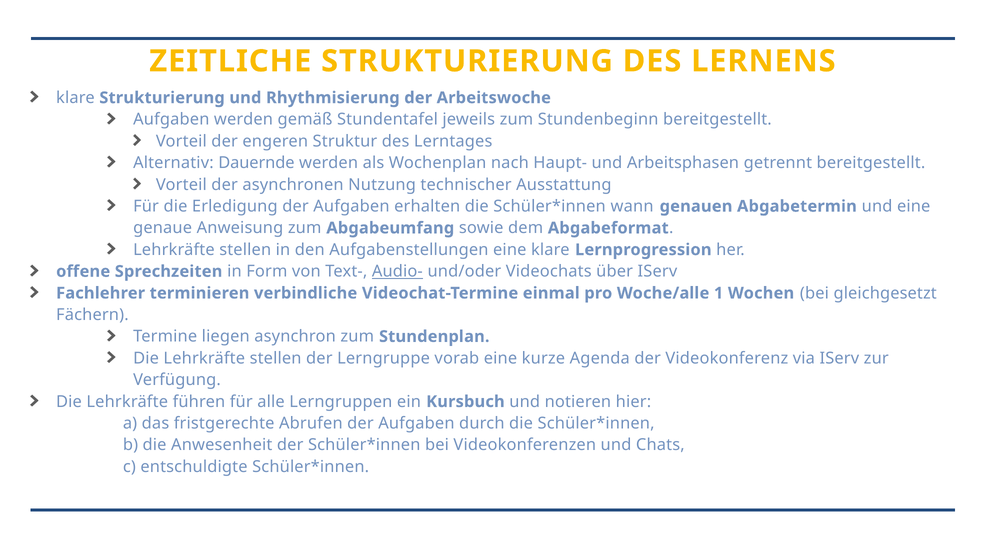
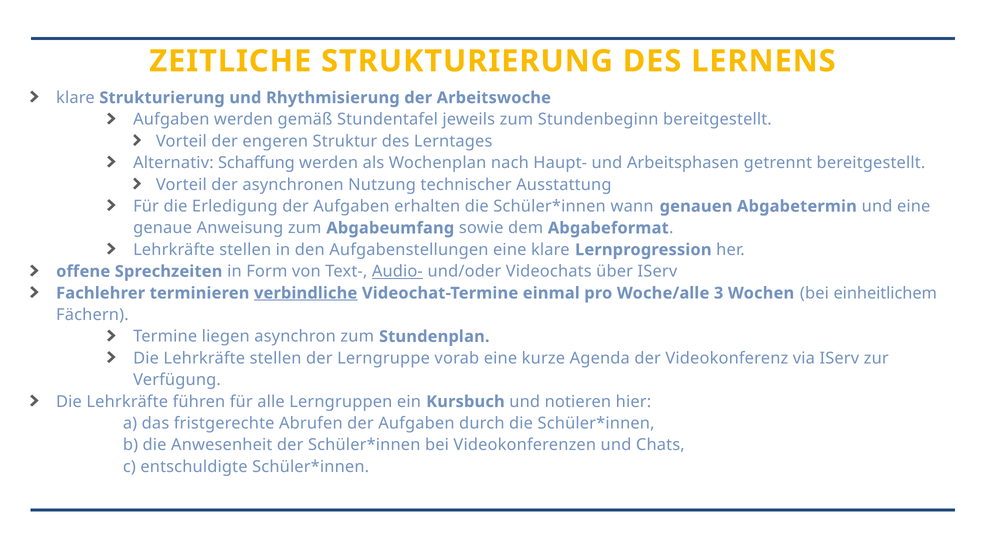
Dauernde: Dauernde -> Schaffung (256, 163)
verbindliche underline: none -> present (306, 293)
1: 1 -> 3 (719, 293)
gleichgesetzt: gleichgesetzt -> einheitlichem (885, 293)
